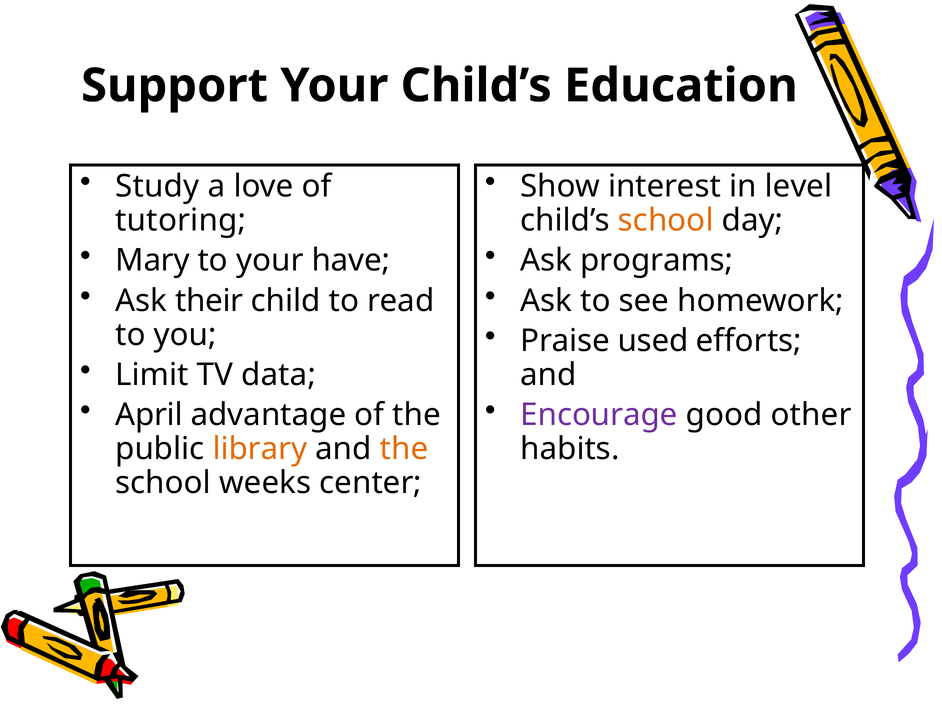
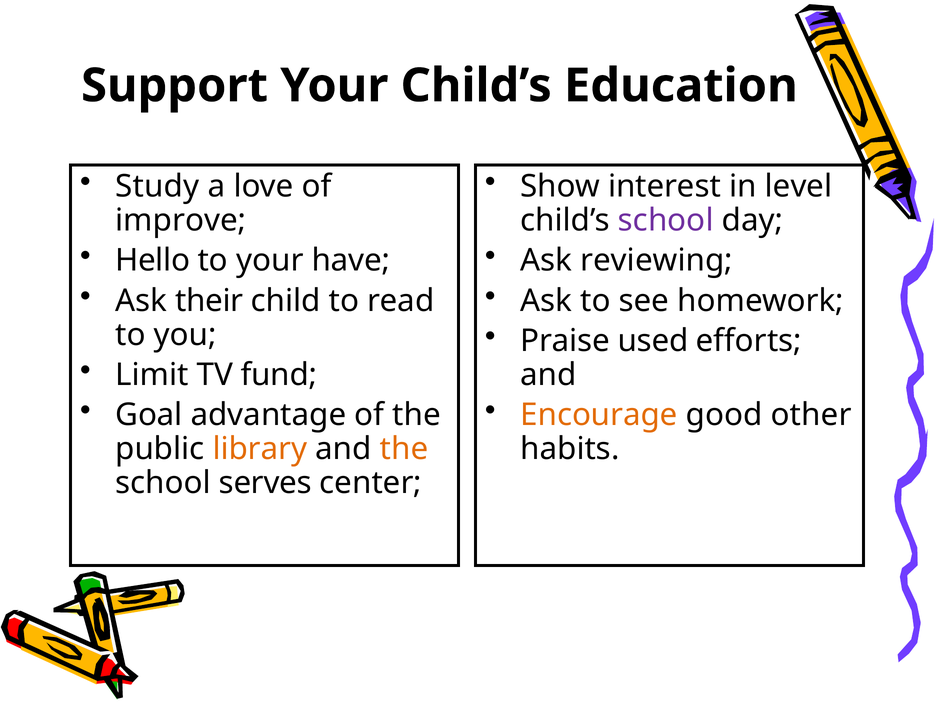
tutoring: tutoring -> improve (181, 220)
school colour: orange -> purple (666, 220)
Mary: Mary -> Hello (153, 260)
programs: programs -> reviewing (657, 260)
data: data -> fund (279, 375)
April: April -> Goal (149, 415)
Encourage colour: purple -> orange (599, 415)
weeks: weeks -> serves (265, 483)
